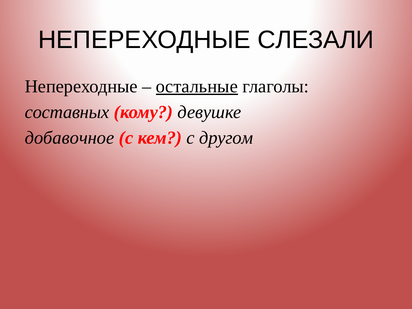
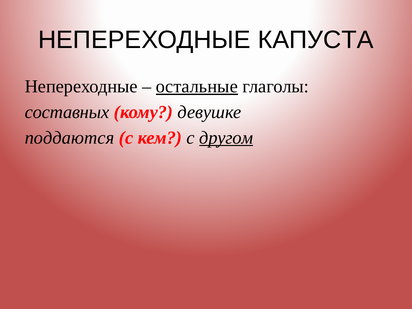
СЛЕЗАЛИ: СЛЕЗАЛИ -> КАПУСТА (316, 40)
добавочное: добавочное -> поддаются (69, 138)
другом underline: none -> present (226, 138)
